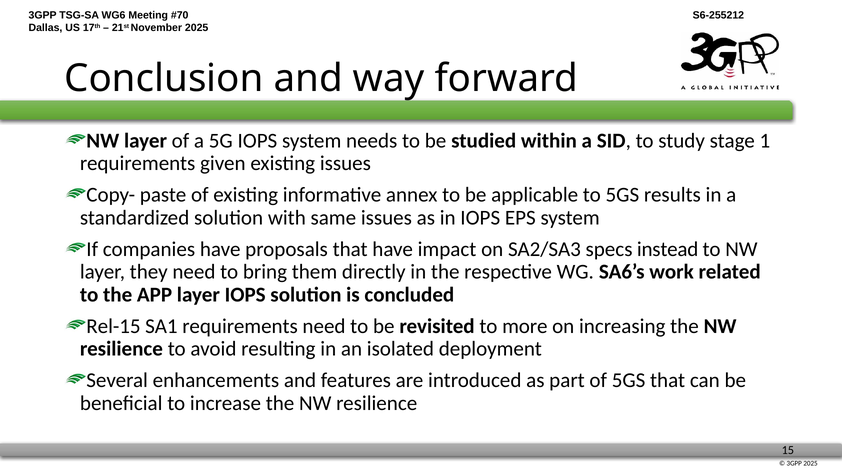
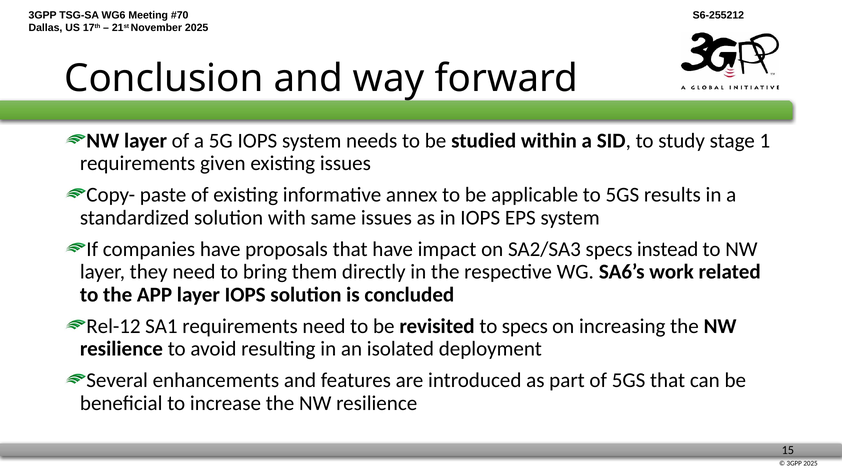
Rel-15: Rel-15 -> Rel-12 (113, 326)
to more: more -> specs (525, 326)
